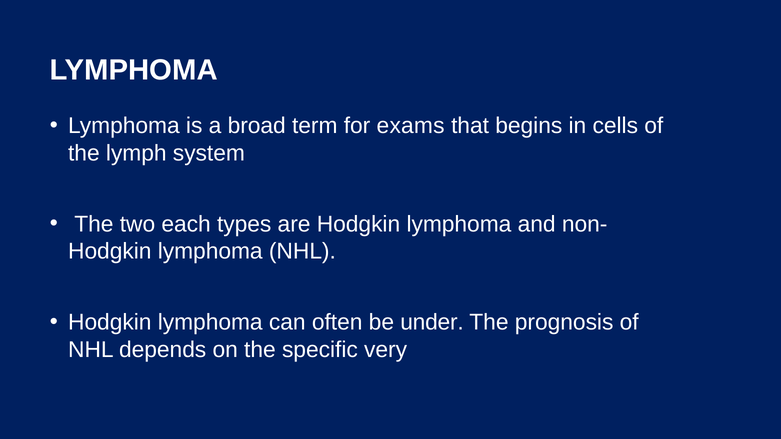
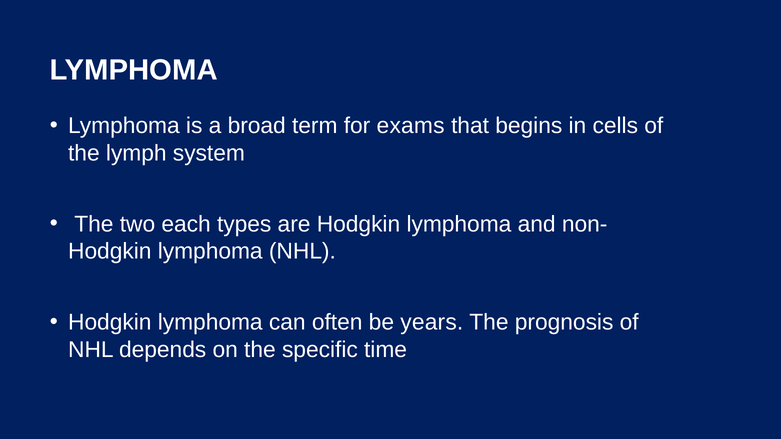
under: under -> years (432, 323)
very: very -> time (386, 350)
